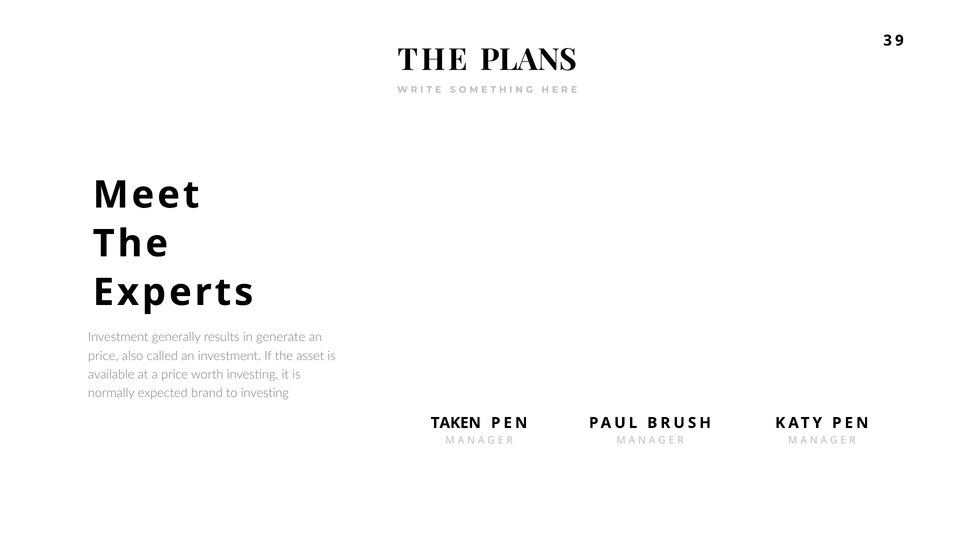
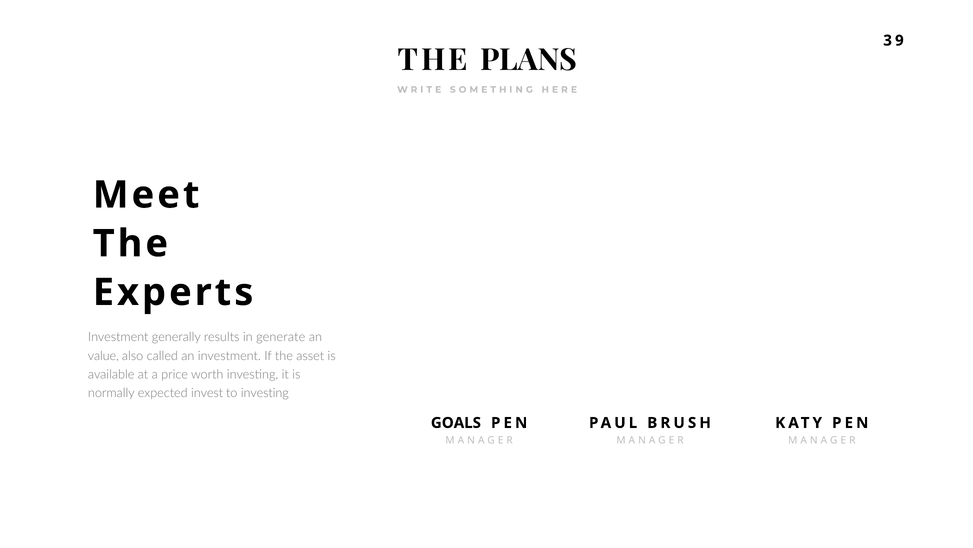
price: price -> value (103, 355)
brand: brand -> invest (207, 392)
TAKEN: TAKEN -> GOALS (456, 422)
